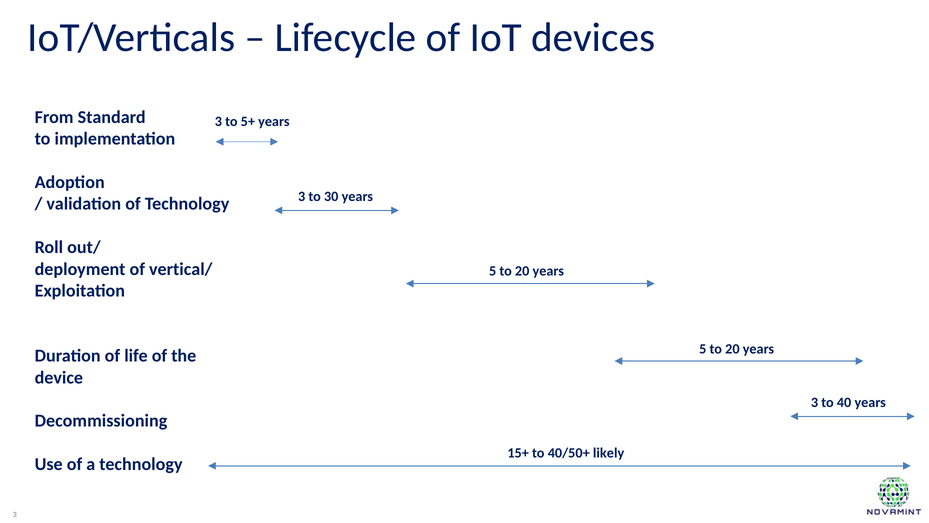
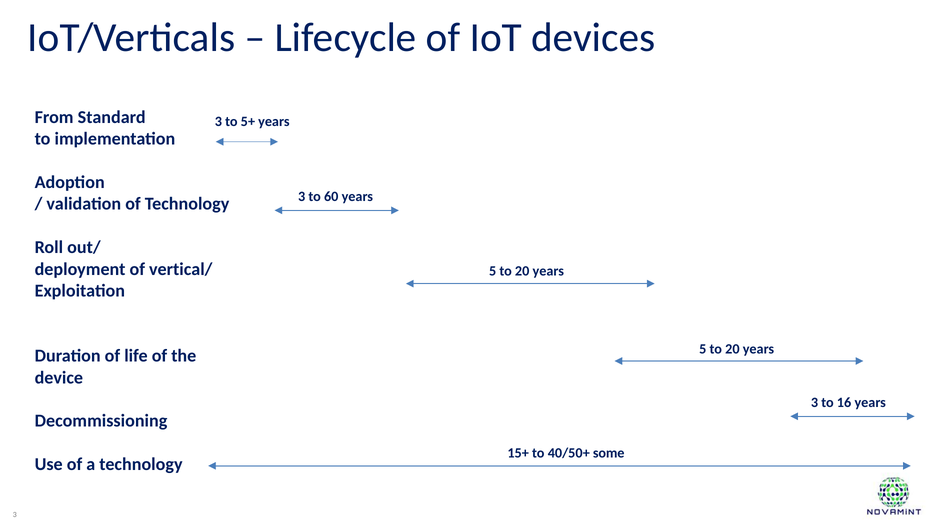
30: 30 -> 60 (331, 196)
40: 40 -> 16 (844, 402)
likely: likely -> some (609, 453)
